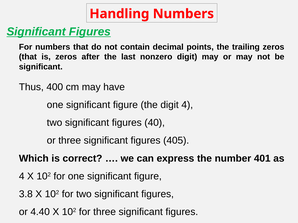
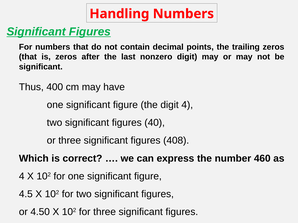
405: 405 -> 408 (176, 141)
401: 401 -> 460 (262, 159)
3.8: 3.8 -> 4.5 (26, 194)
4.40: 4.40 -> 4.50 (40, 212)
